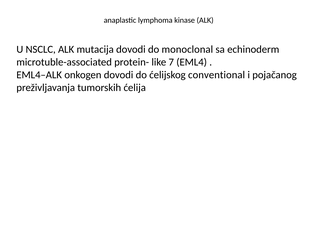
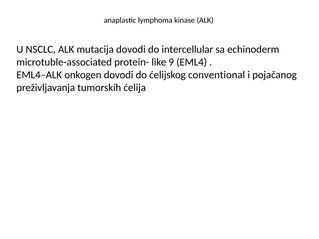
monoclonal: monoclonal -> intercellular (187, 49)
7: 7 -> 9 (171, 62)
